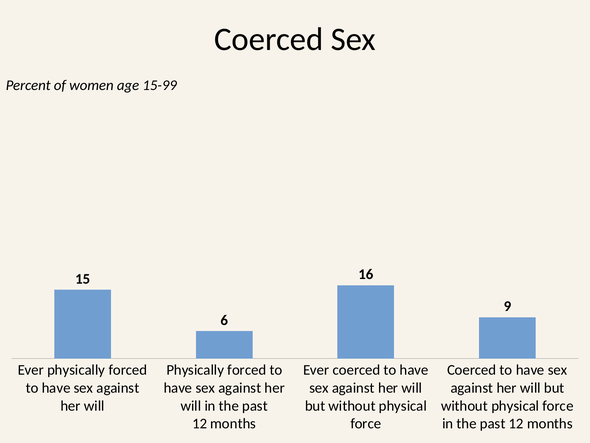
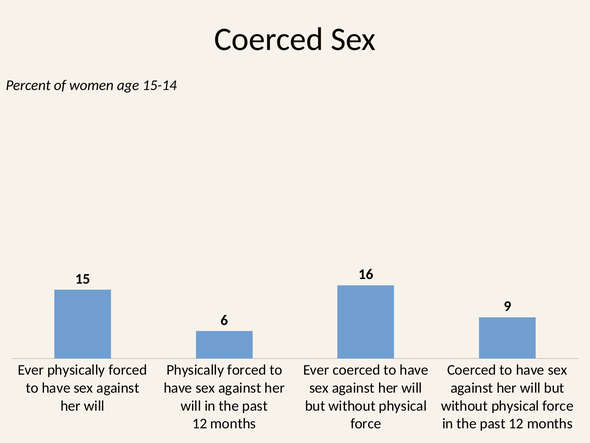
15-99: 15-99 -> 15-14 (160, 85)
